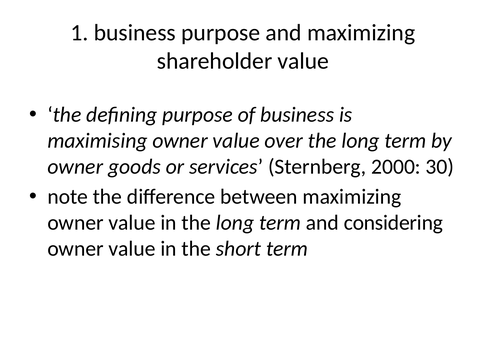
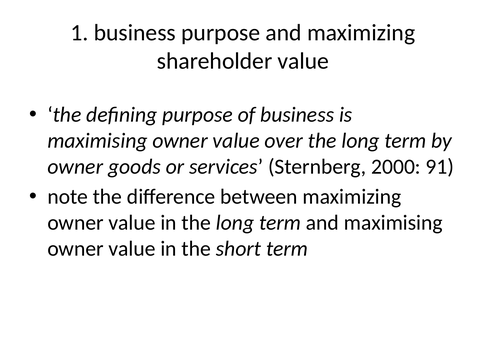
30: 30 -> 91 (440, 167)
and considering: considering -> maximising (393, 223)
